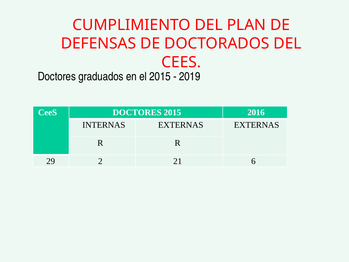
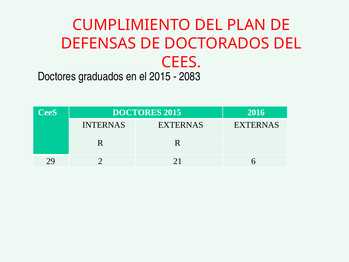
2019: 2019 -> 2083 (190, 76)
